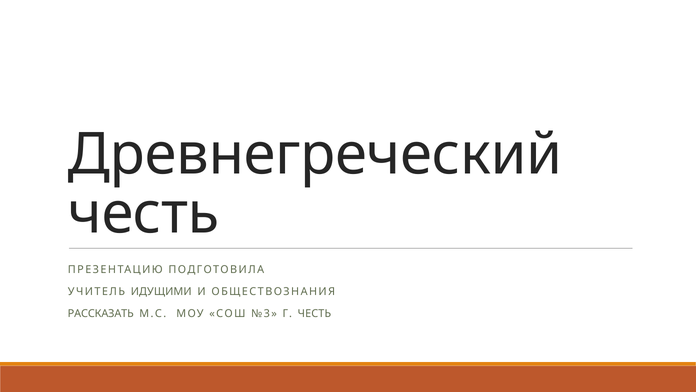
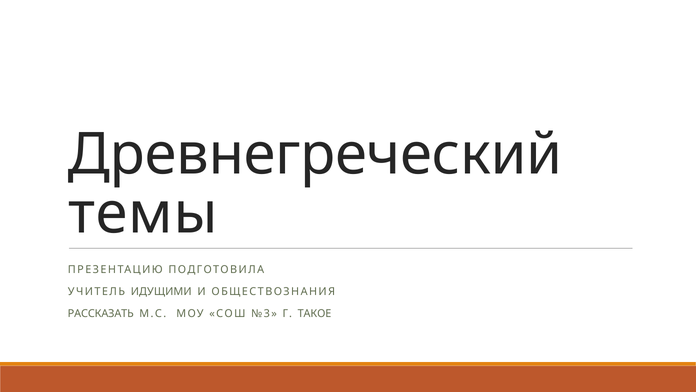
честь: честь -> темы (143, 213)
Г ЧЕСТЬ: ЧЕСТЬ -> ТАКОЕ (315, 313)
